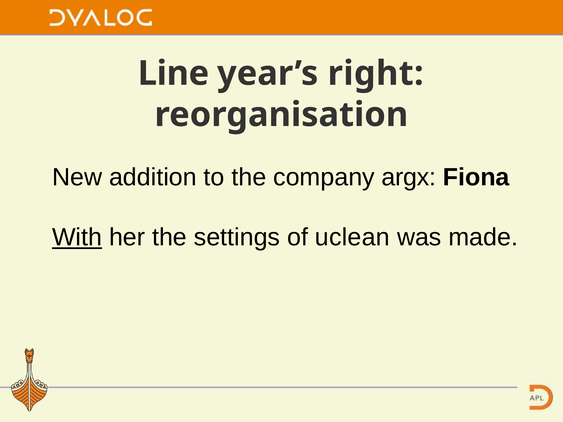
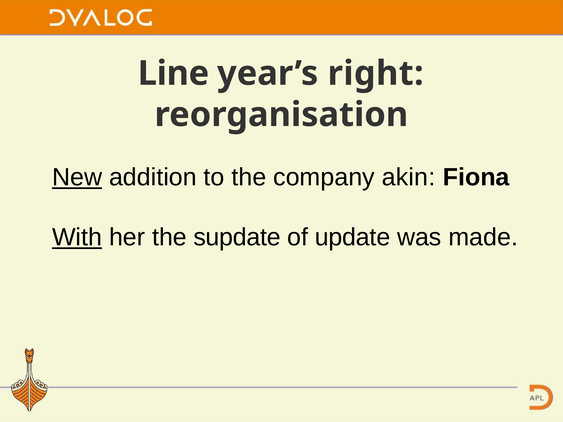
New underline: none -> present (77, 177)
argx: argx -> akin (409, 177)
settings: settings -> supdate (237, 238)
uclean: uclean -> update (353, 238)
